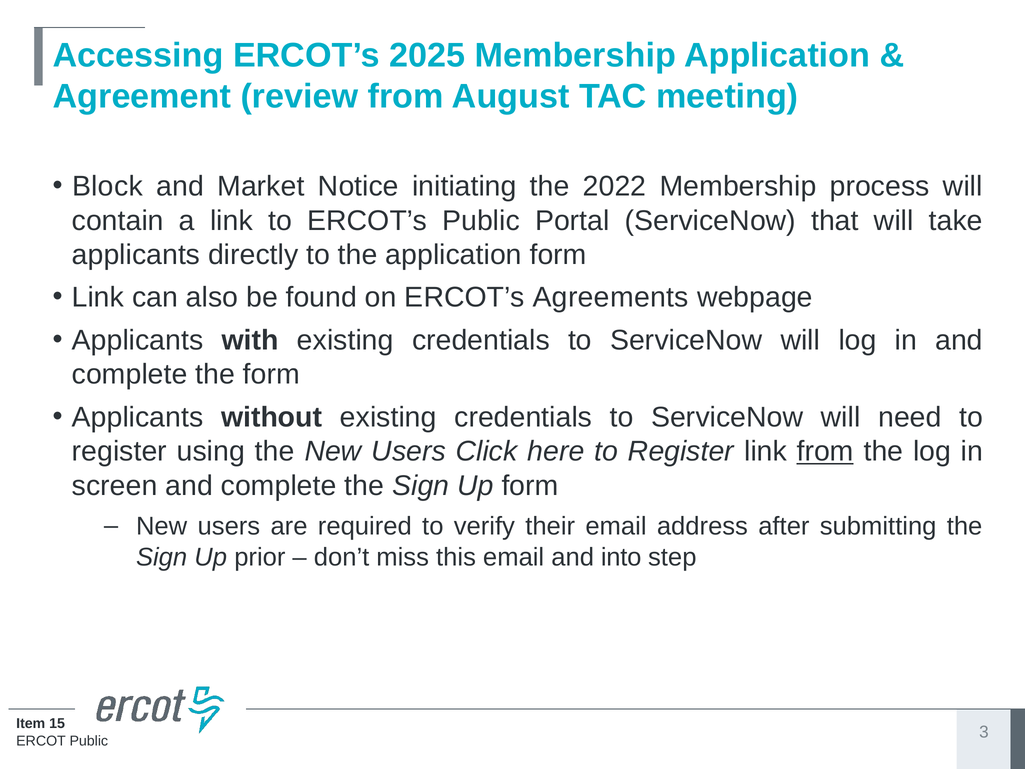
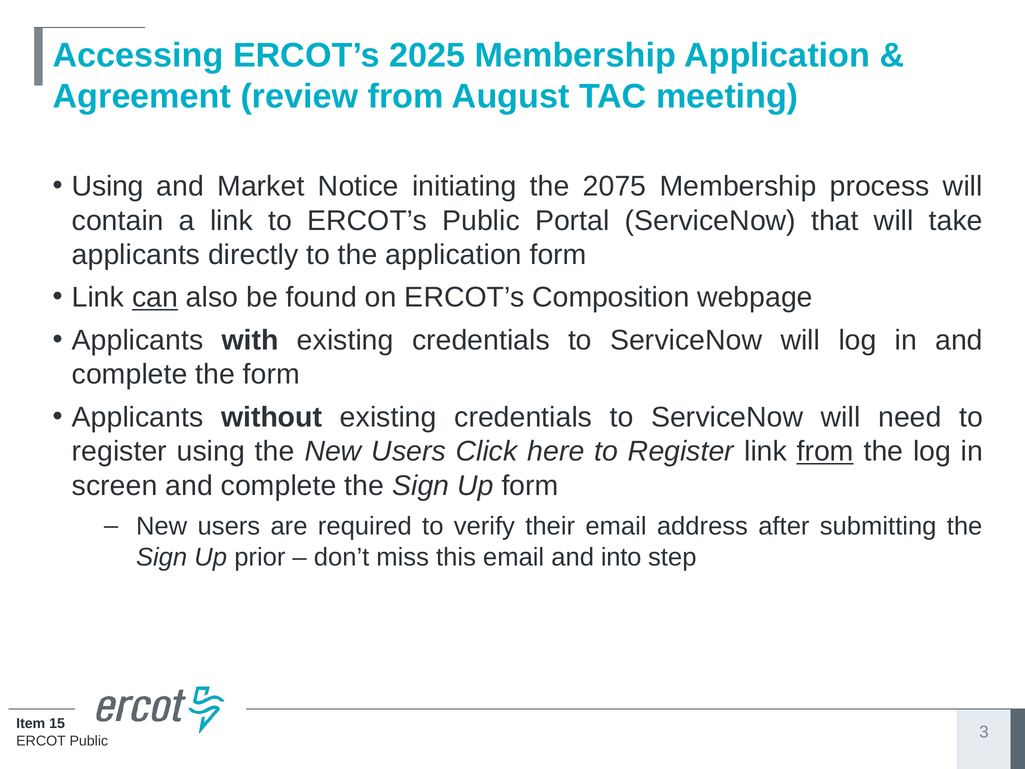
Block: Block -> Using (108, 186)
2022: 2022 -> 2075 (615, 186)
can underline: none -> present (155, 297)
Agreements: Agreements -> Composition (611, 297)
